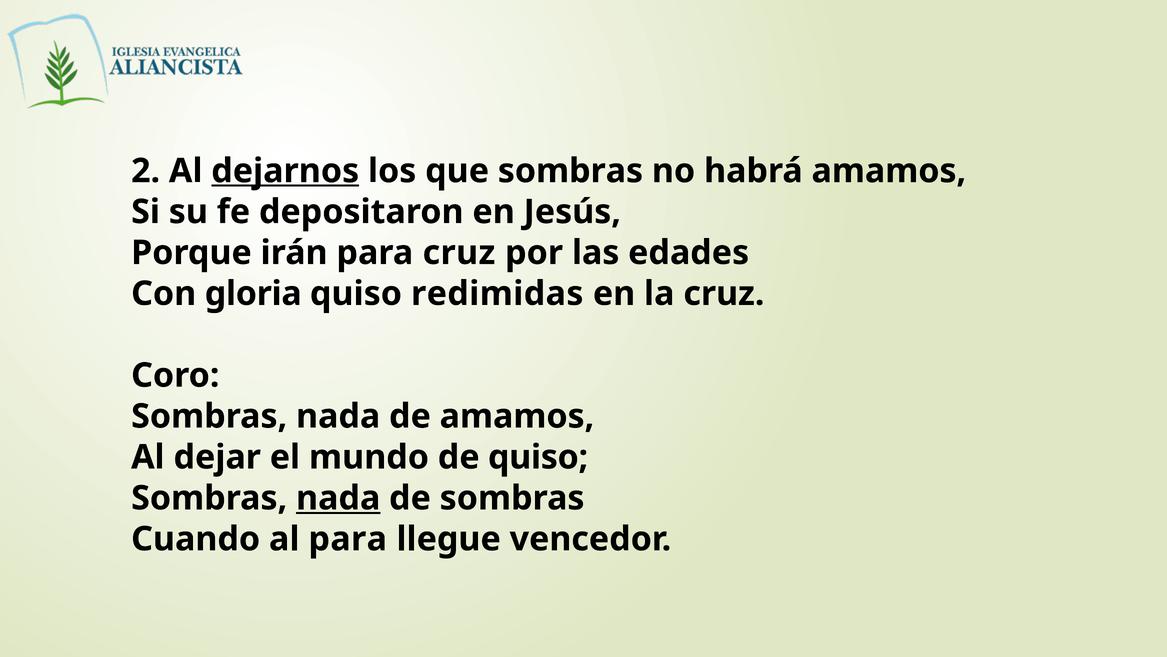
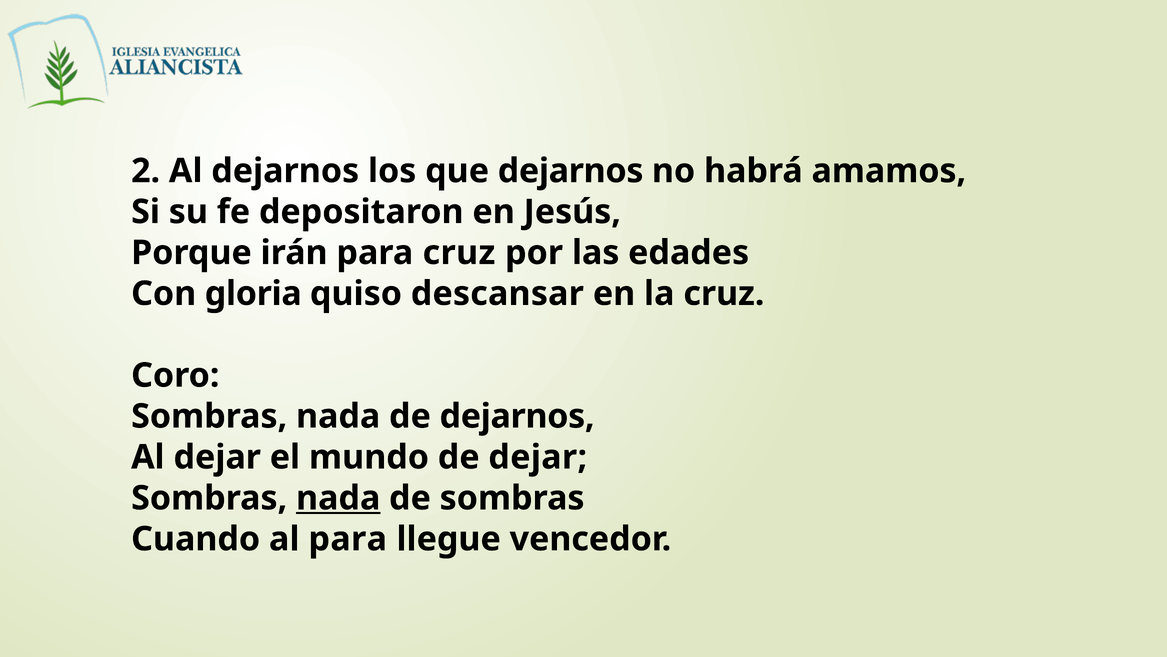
dejarnos underline: present -> none (285, 171)
que sombras: sombras -> dejarnos (571, 171)
redimidas: redimidas -> descansar (497, 293)
de amamos: amamos -> dejarnos (517, 416)
de quiso: quiso -> dejar (538, 457)
